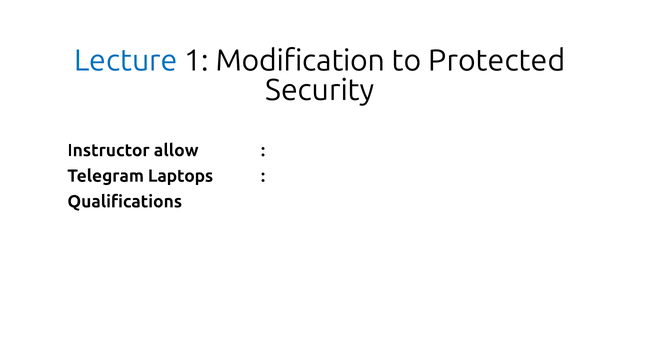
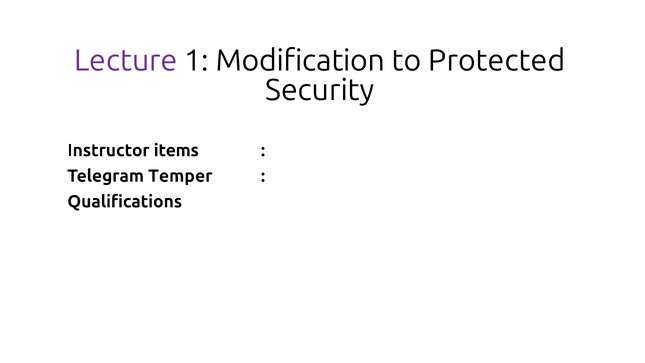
Lecture colour: blue -> purple (126, 61)
allow: allow -> items (176, 150)
Laptops: Laptops -> Temper (180, 176)
